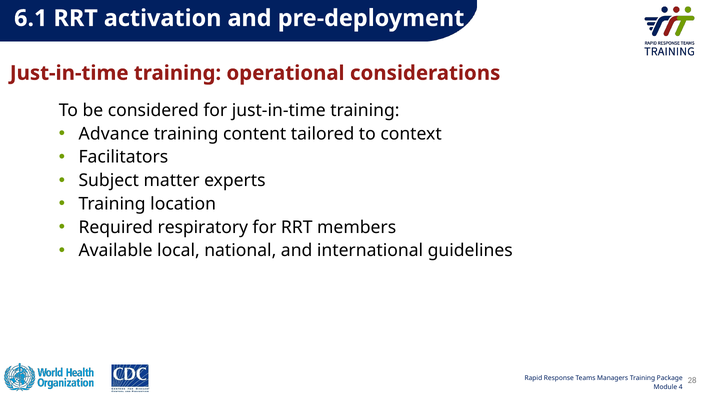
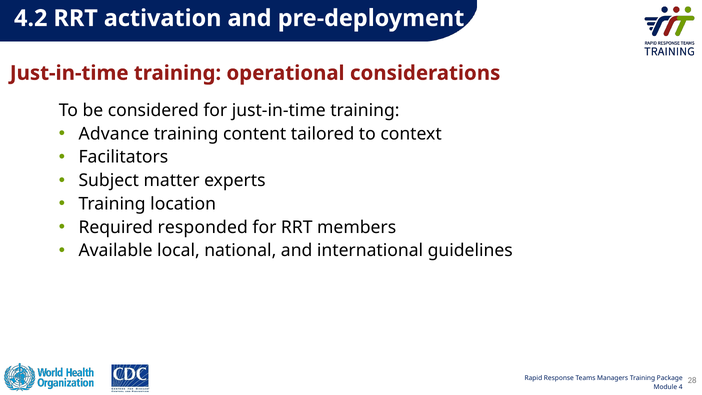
6.1: 6.1 -> 4.2 (31, 18)
respiratory: respiratory -> responded (203, 227)
